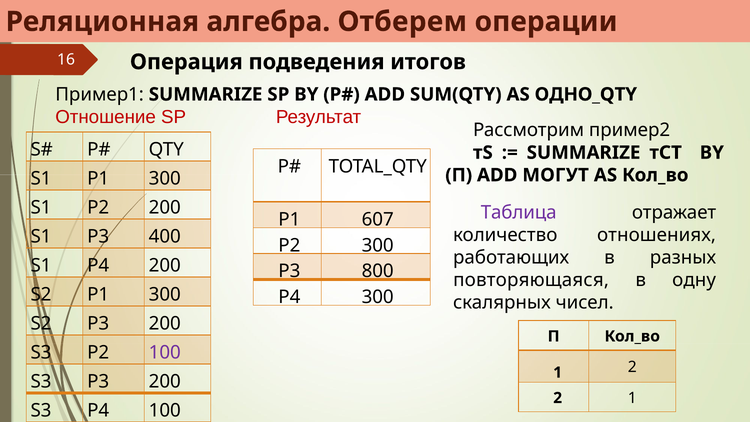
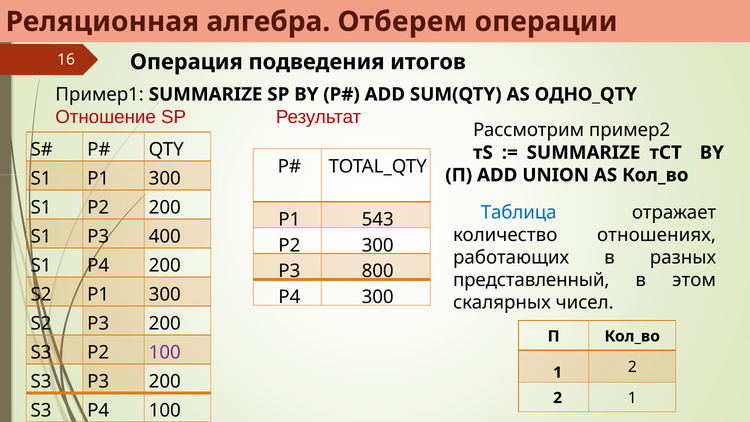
МОГУТ: МОГУТ -> UNION (556, 175)
Таблица colour: purple -> blue (519, 212)
607: 607 -> 543 (378, 219)
повторяющаяся: повторяющаяся -> представленный (531, 280)
одну: одну -> этом (694, 280)
